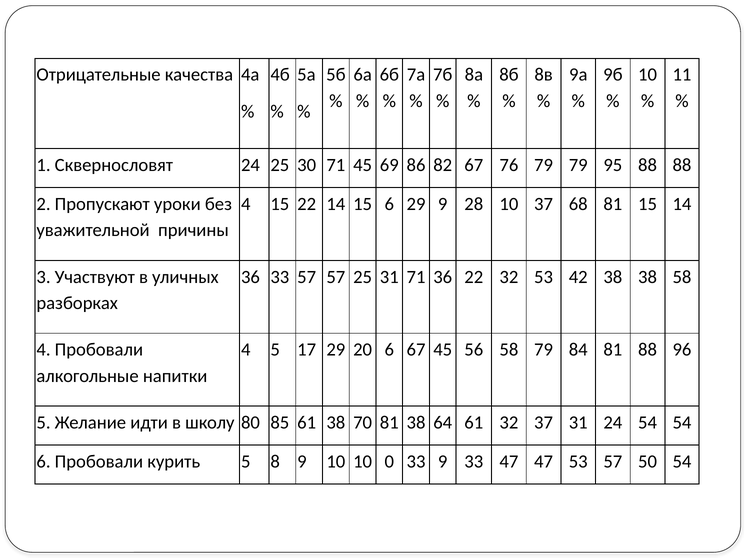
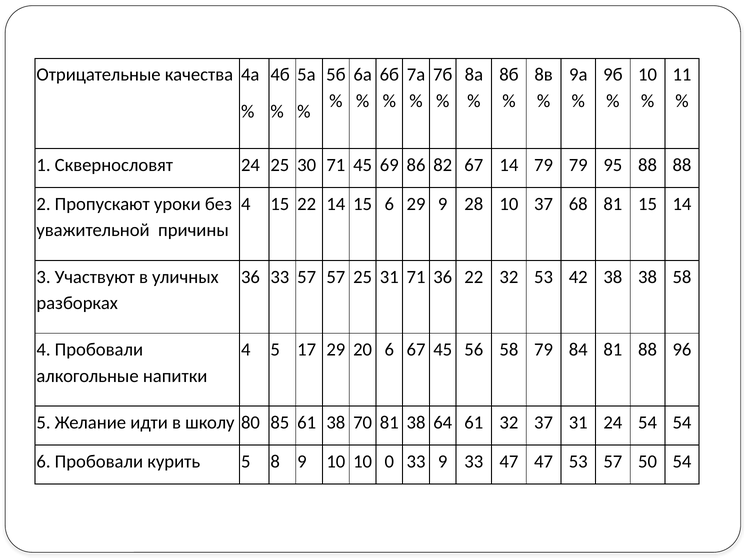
67 76: 76 -> 14 (509, 165)
